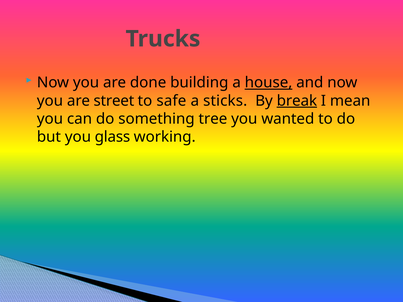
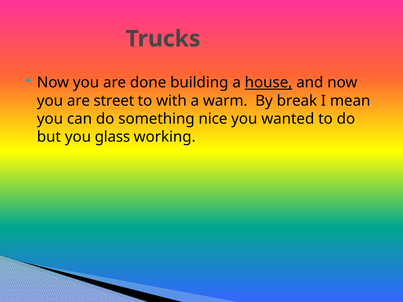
safe: safe -> with (171, 101)
sticks: sticks -> warm (225, 101)
break underline: present -> none (297, 101)
tree: tree -> nice (213, 119)
